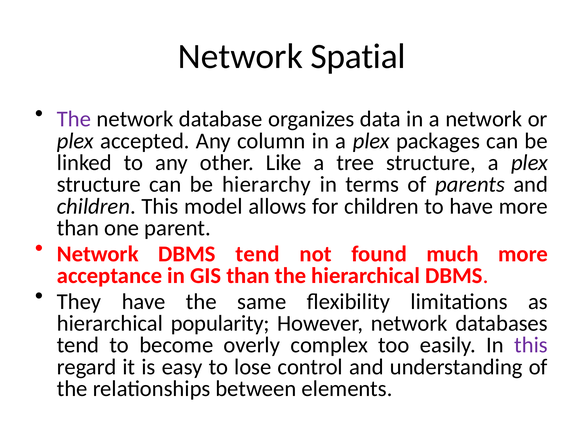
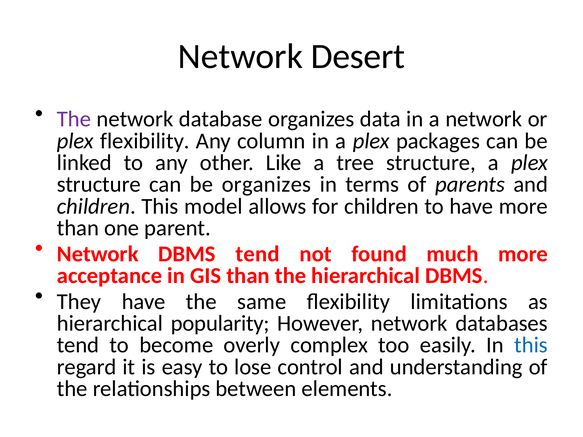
Spatial: Spatial -> Desert (358, 56)
plex accepted: accepted -> flexibility (145, 141)
be hierarchy: hierarchy -> organizes (266, 185)
this colour: purple -> blue (531, 345)
